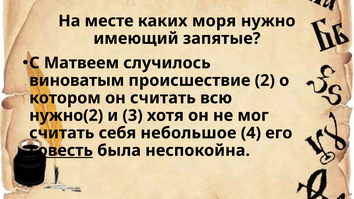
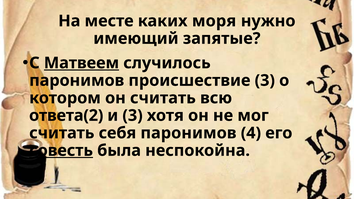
Матвеем underline: none -> present (82, 63)
виноватым: виноватым -> паронимов (77, 81)
происшествие 2: 2 -> 3 (265, 81)
нужно(2: нужно(2 -> ответа(2 (66, 116)
себя небольшое: небольшое -> паронимов (188, 133)
